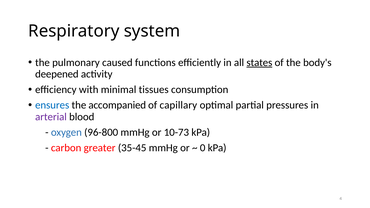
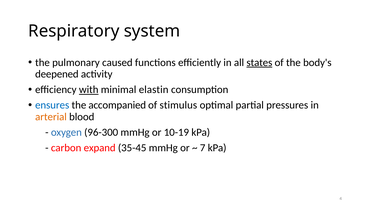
with underline: none -> present (89, 90)
tissues: tissues -> elastin (154, 90)
capillary: capillary -> stimulus (178, 105)
arterial colour: purple -> orange (51, 117)
96-800: 96-800 -> 96-300 (101, 132)
10-73: 10-73 -> 10-19 (176, 132)
greater: greater -> expand (100, 148)
0: 0 -> 7 (203, 148)
